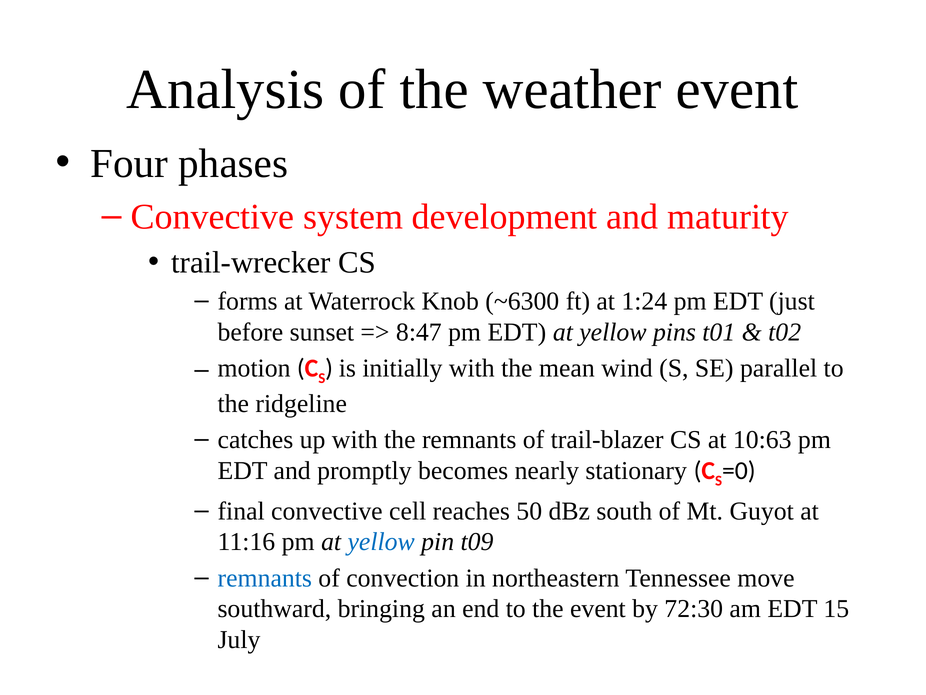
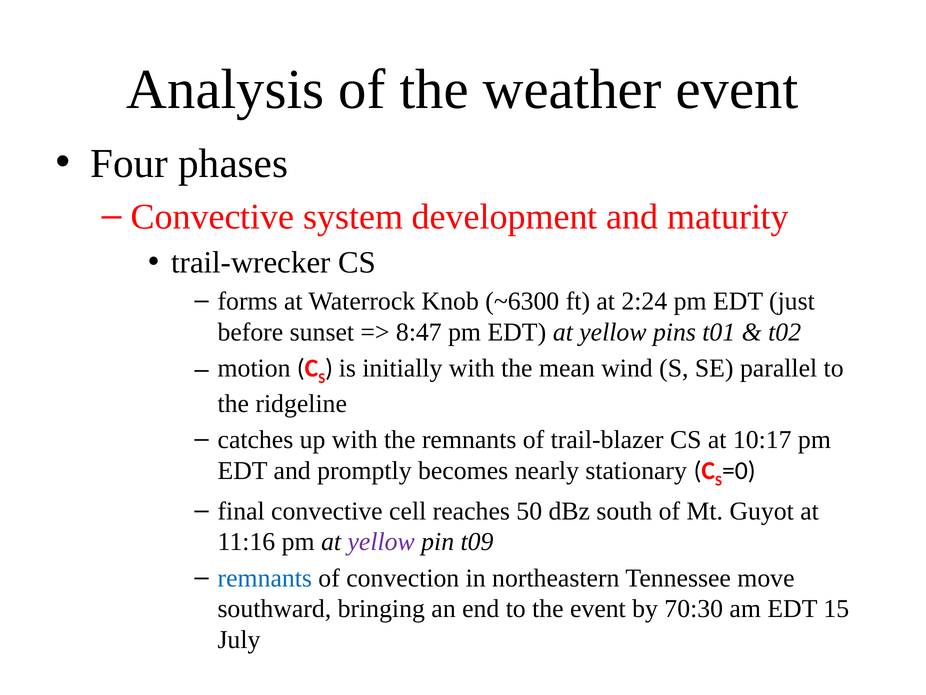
1:24: 1:24 -> 2:24 (644, 301)
10:63: 10:63 -> 10:17 (762, 439)
yellow colour: blue -> purple (381, 542)
72:30: 72:30 -> 70:30 (694, 609)
